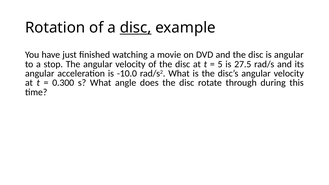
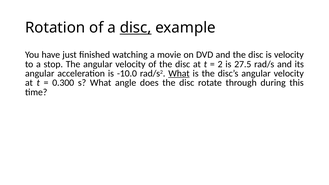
is angular: angular -> velocity (289, 55)
5: 5 -> 2 (220, 64)
What underline: none -> present (179, 73)
